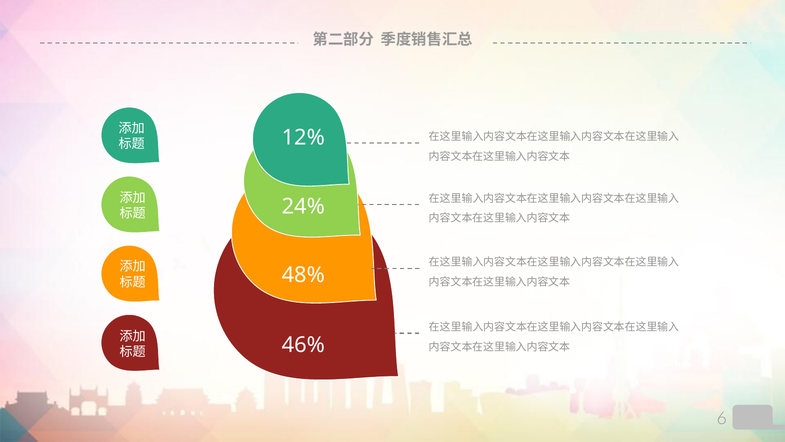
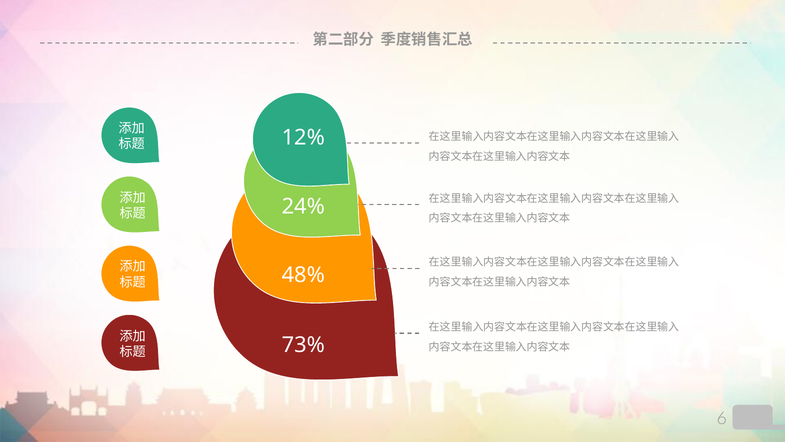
46%: 46% -> 73% (303, 345)
